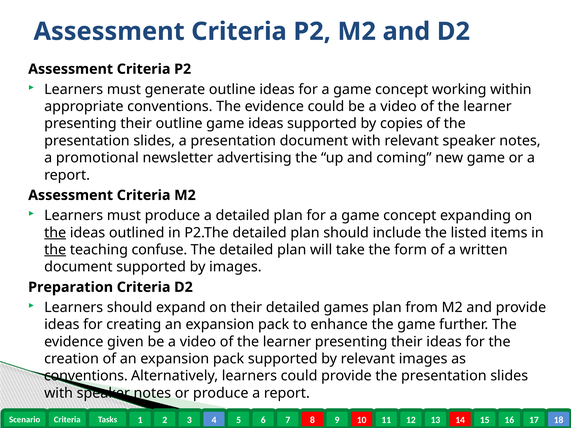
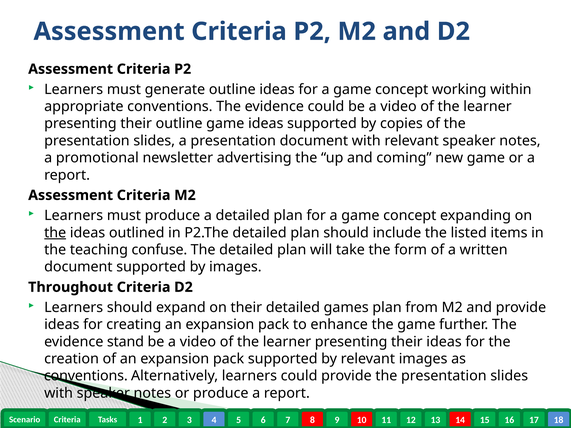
the underline: present -> none (55, 250)
Preparation: Preparation -> Throughout (71, 287)
given: given -> stand (125, 342)
